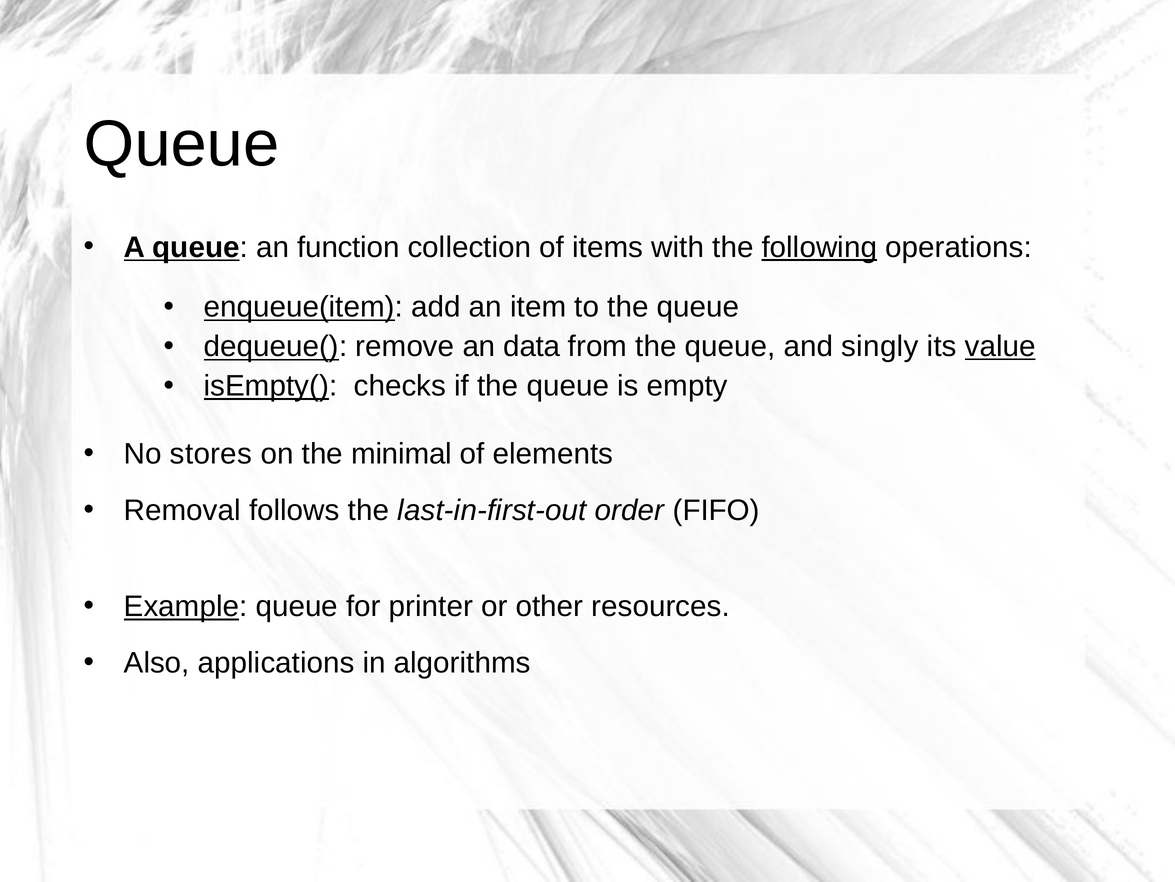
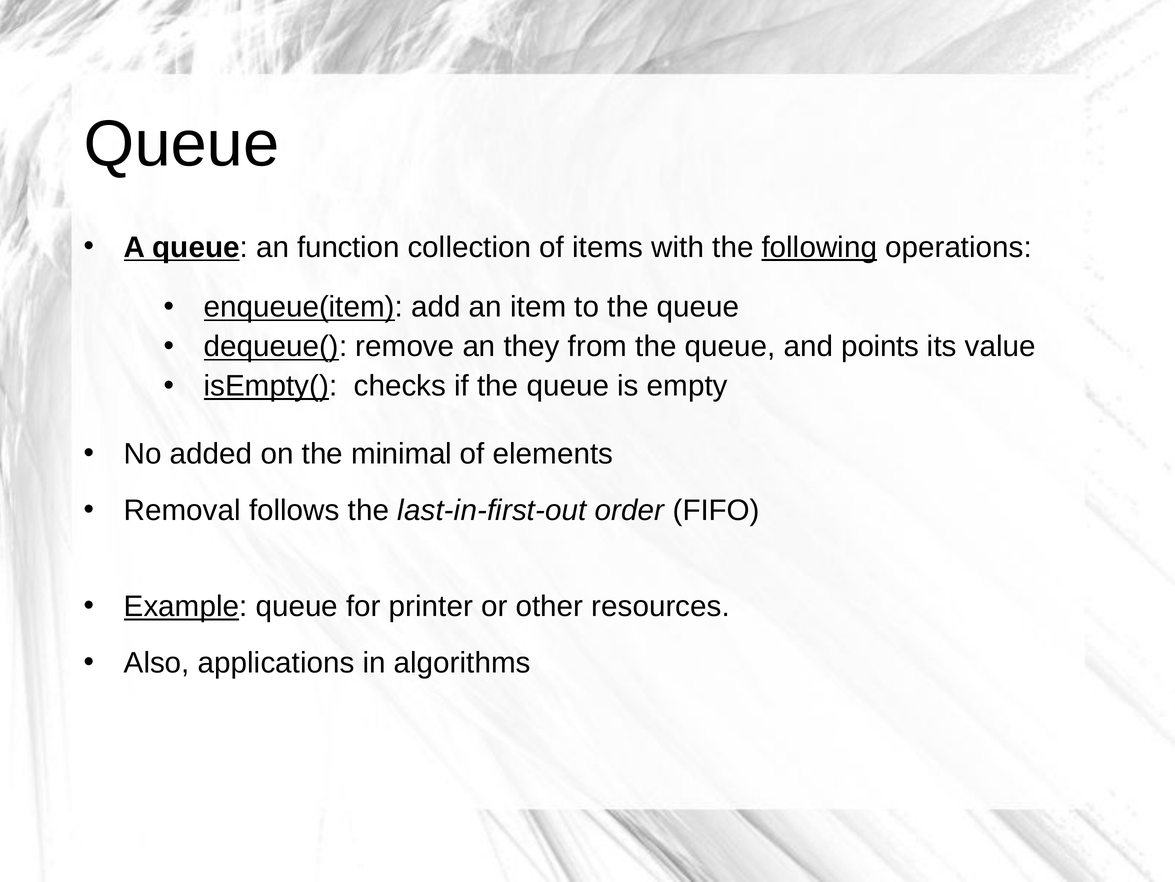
data: data -> they (532, 346)
singly: singly -> points (880, 346)
value underline: present -> none (1000, 346)
stores: stores -> added (211, 454)
